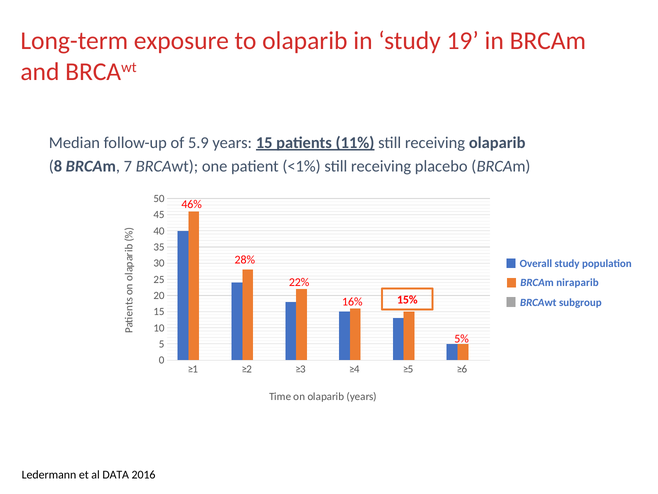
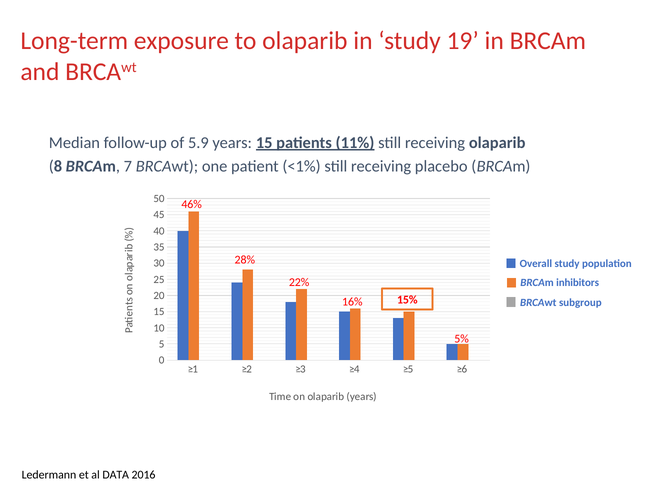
niraparib: niraparib -> inhibitors (578, 282)
